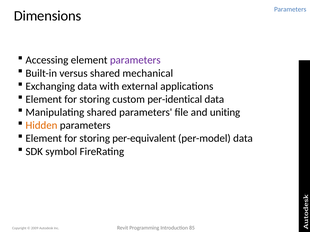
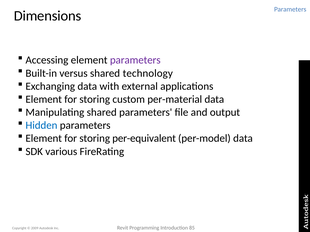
mechanical: mechanical -> technology (148, 73)
per-identical: per-identical -> per-material (175, 100)
uniting: uniting -> output (225, 113)
Hidden colour: orange -> blue (41, 126)
symbol: symbol -> various (61, 152)
